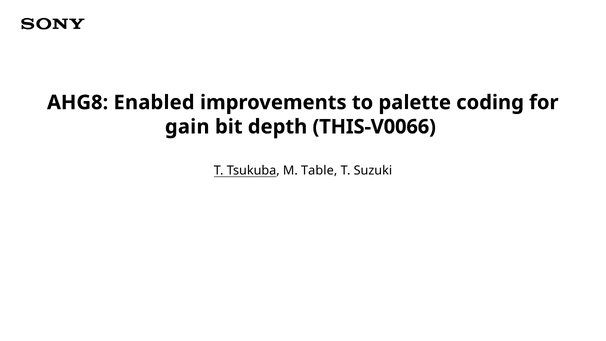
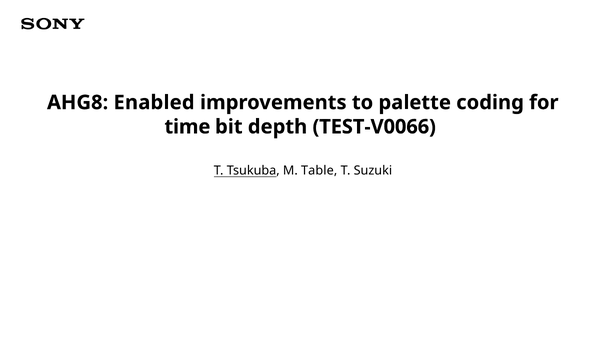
gain: gain -> time (187, 127)
THIS-V0066: THIS-V0066 -> TEST-V0066 (374, 127)
